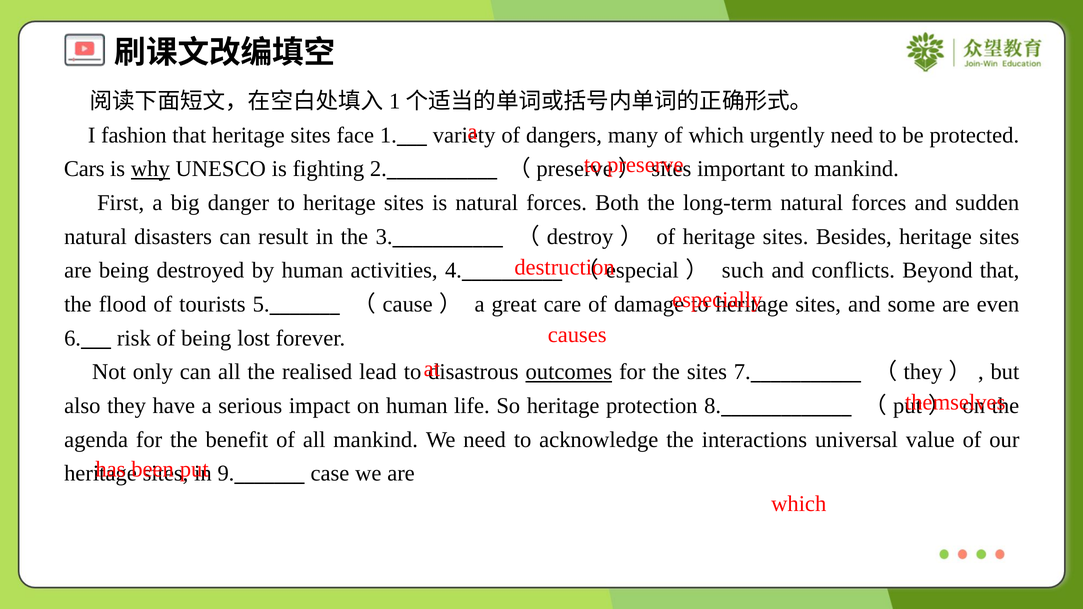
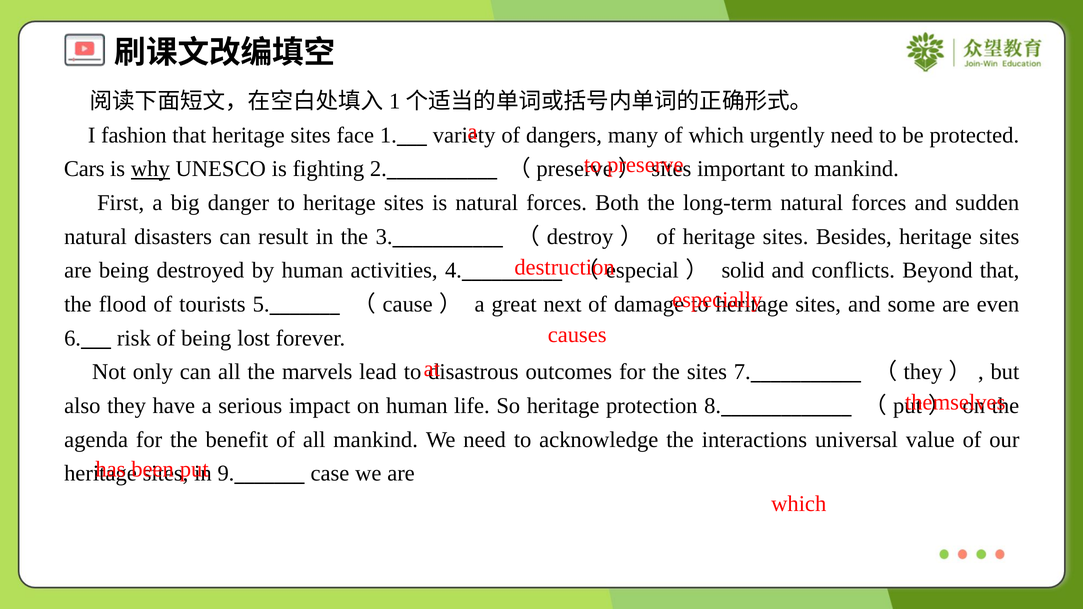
such: such -> solid (743, 271)
care: care -> next (562, 304)
realised: realised -> marvels (317, 372)
outcomes underline: present -> none (569, 372)
